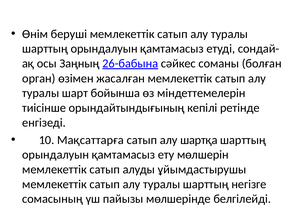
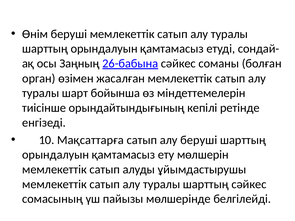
алу шартқа: шартқа -> беруші (199, 140)
шарттың негізге: негізге -> сәйкес (249, 184)
